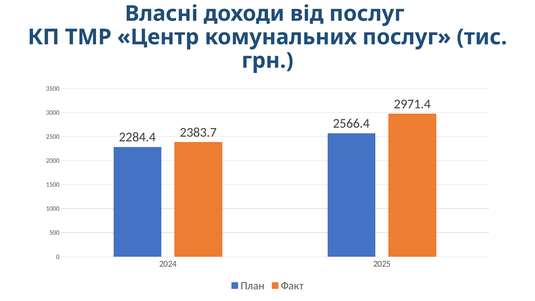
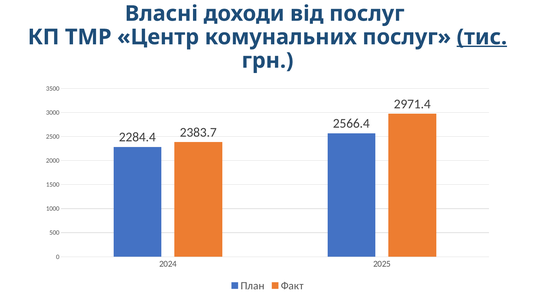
тис underline: none -> present (482, 37)
